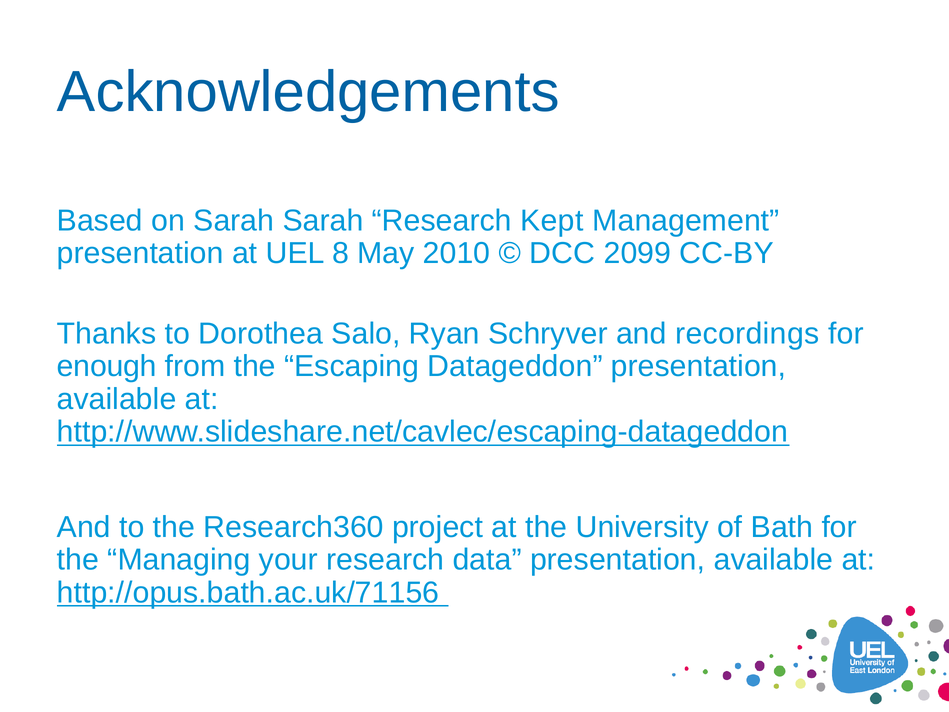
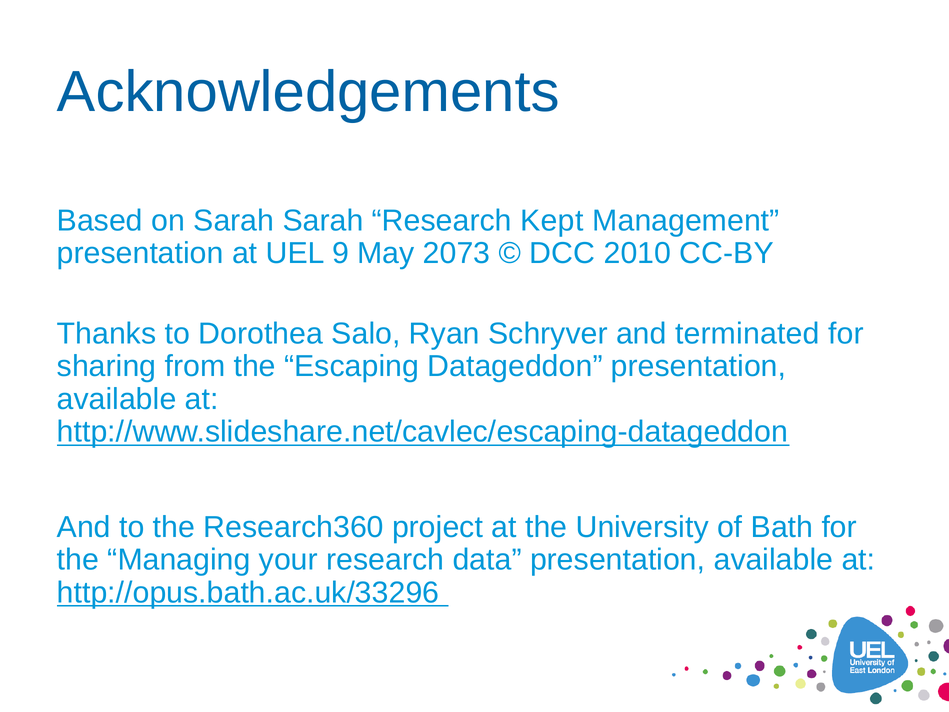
8: 8 -> 9 (340, 253)
2010: 2010 -> 2073 (457, 253)
2099: 2099 -> 2010 (637, 253)
recordings: recordings -> terminated (747, 334)
enough: enough -> sharing (107, 366)
http://opus.bath.ac.uk/71156: http://opus.bath.ac.uk/71156 -> http://opus.bath.ac.uk/33296 (248, 592)
